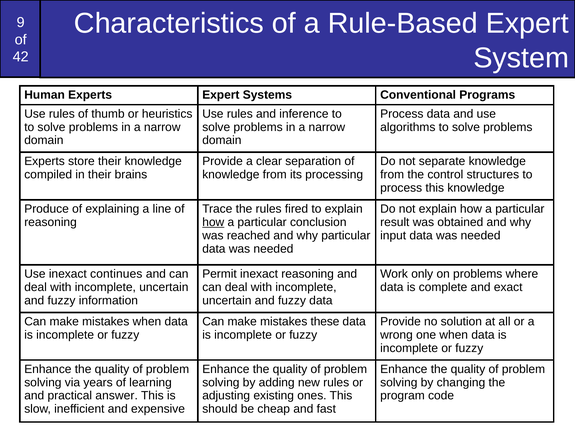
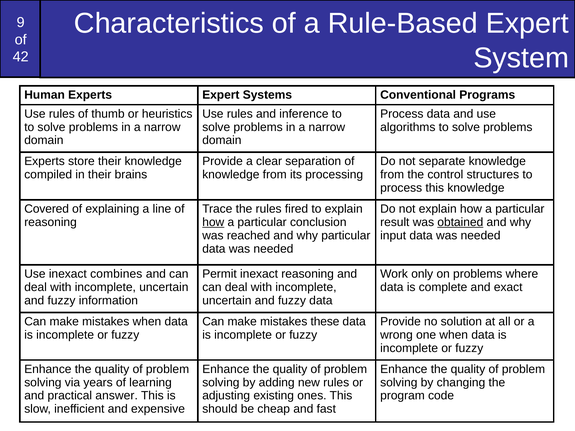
Produce: Produce -> Covered (47, 209)
obtained underline: none -> present (460, 222)
continues: continues -> combines (116, 274)
